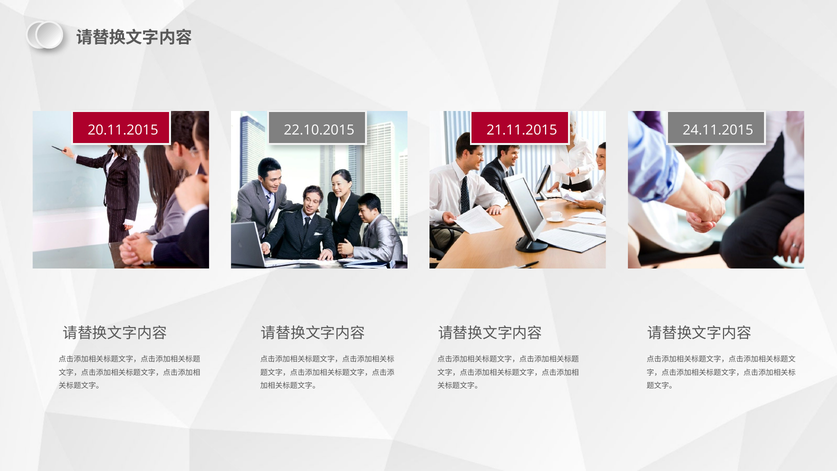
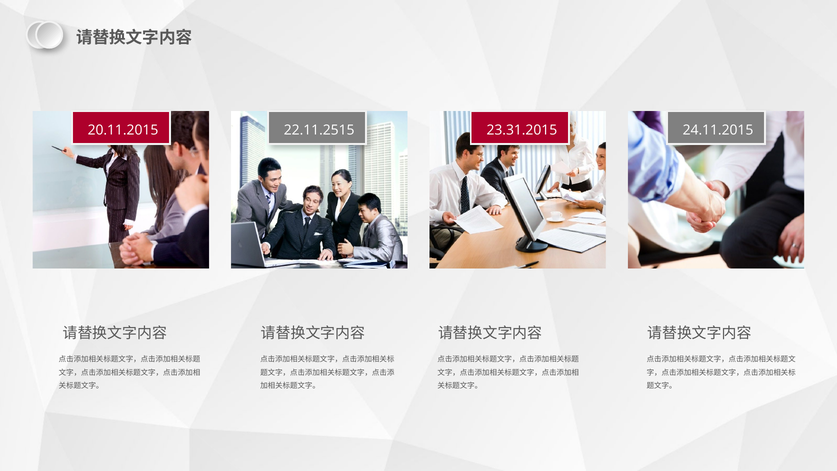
22.10.2015: 22.10.2015 -> 22.11.2515 (319, 130)
21.11.2015: 21.11.2015 -> 23.31.2015 (522, 130)
